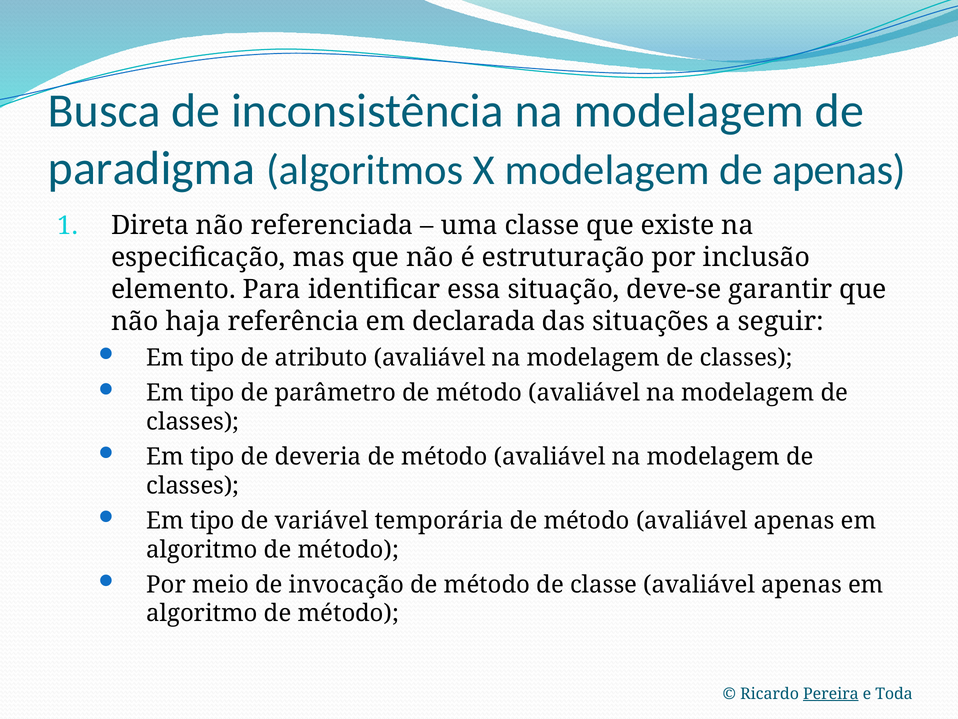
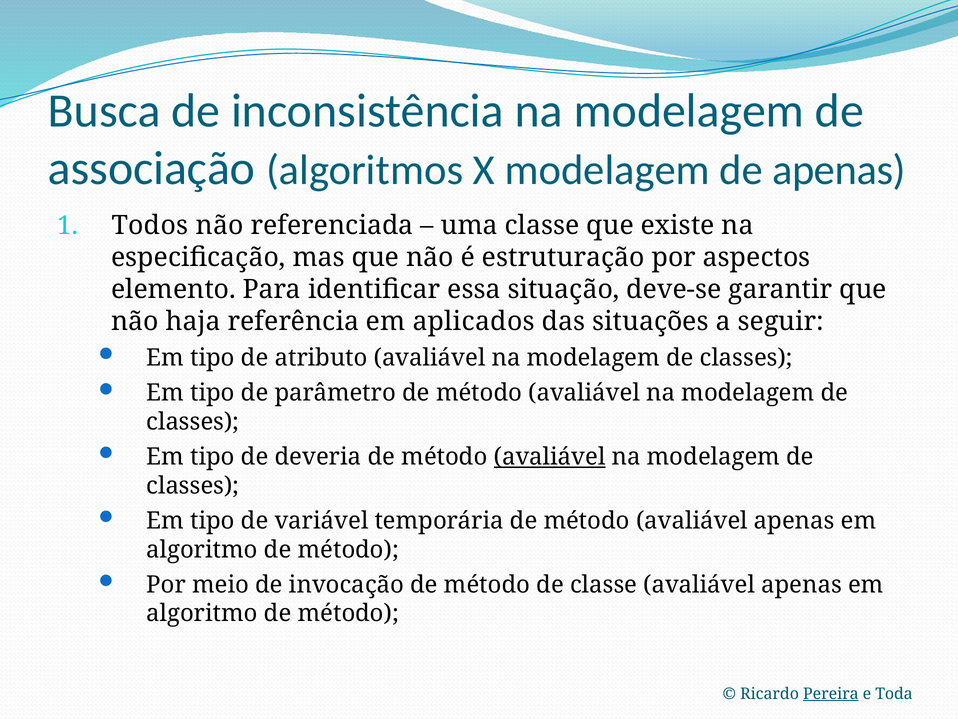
paradigma: paradigma -> associação (152, 168)
Direta: Direta -> Todos (150, 225)
inclusão: inclusão -> aspectos (757, 257)
declarada: declarada -> aplicados (474, 321)
avaliável underline: none -> present (550, 457)
